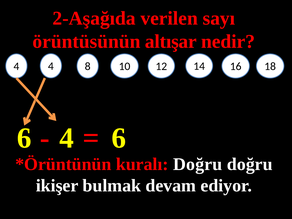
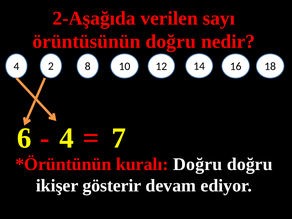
örüntüsünün altışar: altışar -> doğru (171, 42)
4 4: 4 -> 2 (51, 66)
6: 6 -> 7 (119, 138)
bulmak: bulmak -> gösterir (112, 186)
